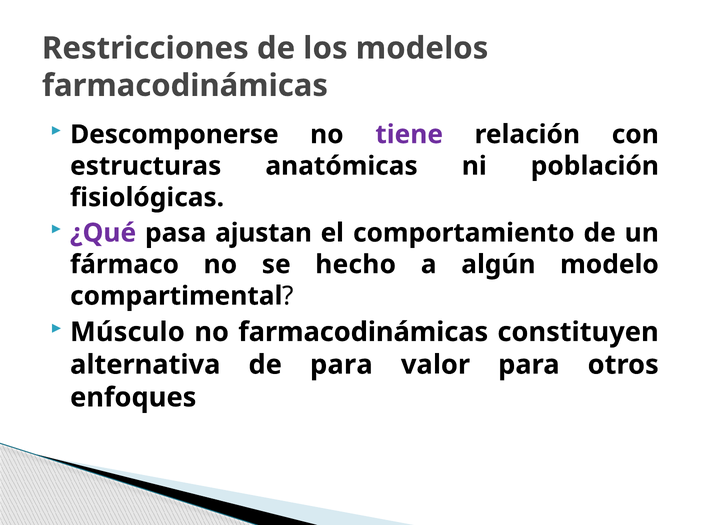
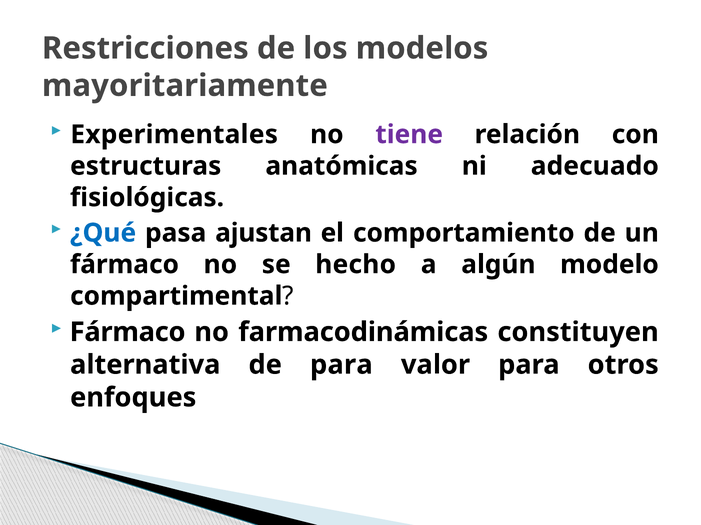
farmacodinámicas: farmacodinámicas -> mayoritariamente (185, 86)
Descomponerse: Descomponerse -> Experimentales (174, 135)
población: población -> adecuado (595, 166)
¿Qué colour: purple -> blue (103, 233)
Músculo: Músculo -> Fármaco (128, 333)
